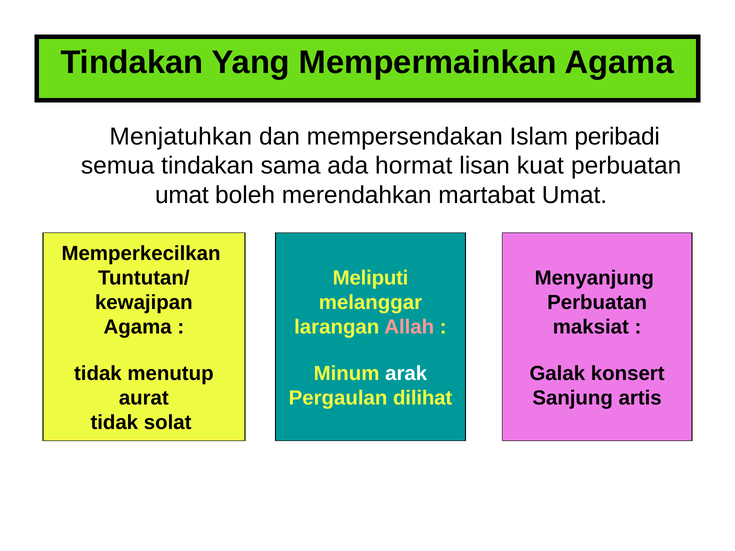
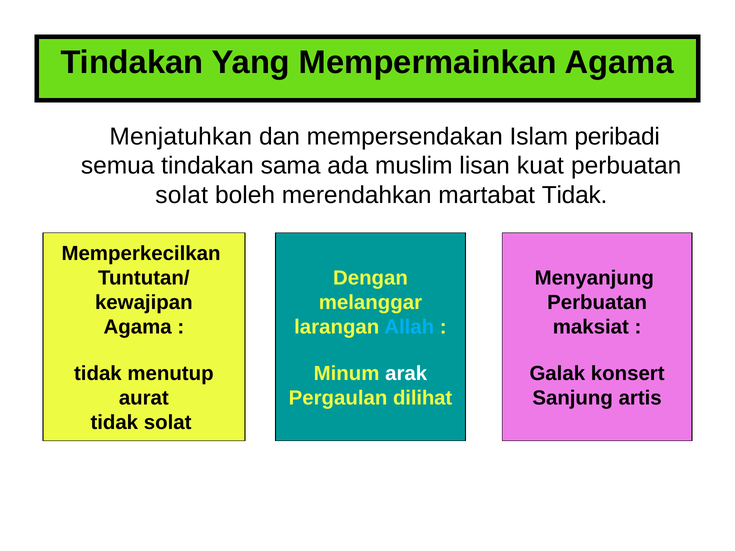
hormat: hormat -> muslim (414, 166)
umat: umat -> solat (182, 195)
martabat Umat: Umat -> Tidak (575, 195)
Meliputi: Meliputi -> Dengan (370, 278)
Allah colour: pink -> light blue (409, 327)
